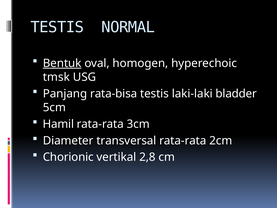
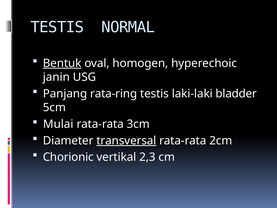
tmsk: tmsk -> janin (56, 77)
rata-bisa: rata-bisa -> rata-ring (114, 94)
Hamil: Hamil -> Mulai (58, 124)
transversal underline: none -> present (126, 140)
2,8: 2,8 -> 2,3 (147, 157)
